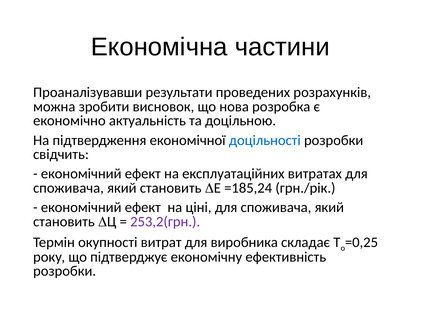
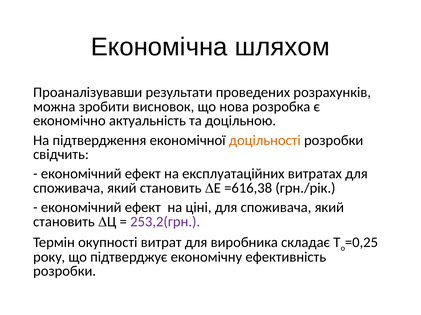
частини: частини -> шляхом (282, 47)
доцільності colour: blue -> orange (265, 141)
=185,24: =185,24 -> =616,38 (248, 188)
